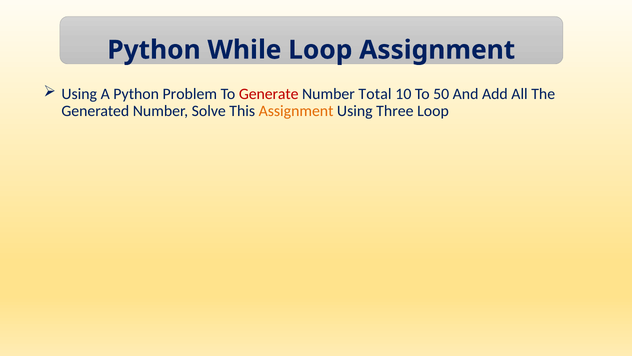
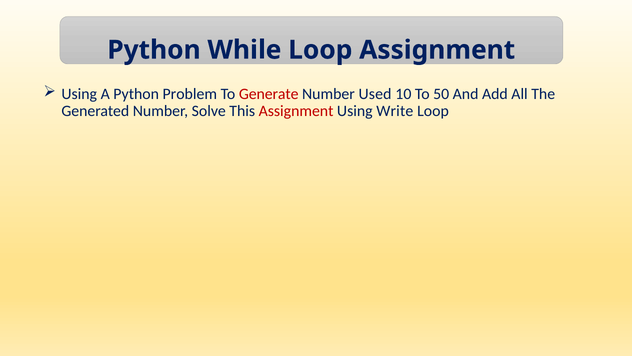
Total: Total -> Used (375, 94)
Assignment colour: orange -> red (296, 111)
Three: Three -> Write (395, 111)
